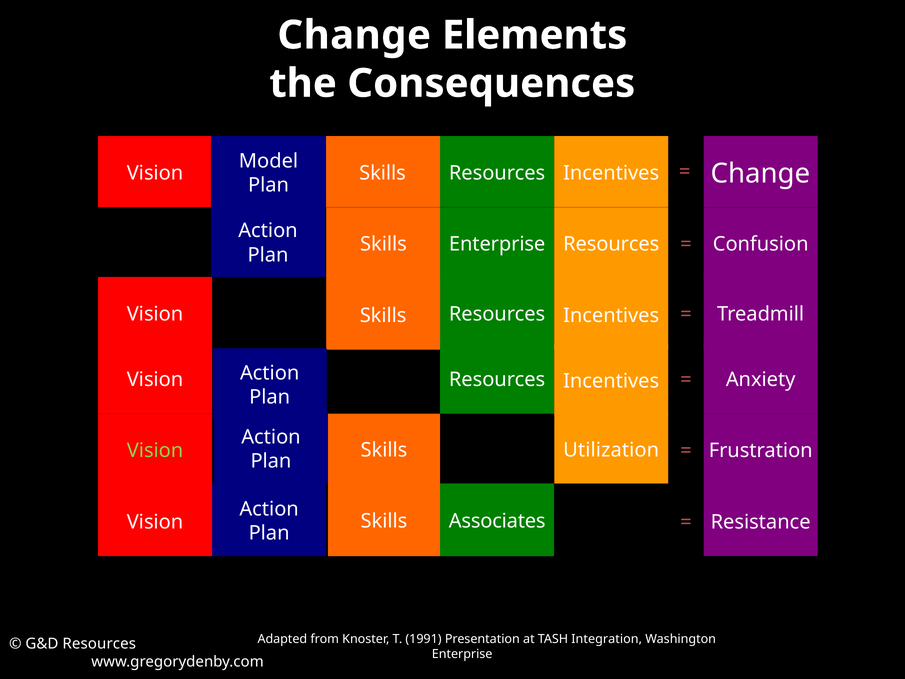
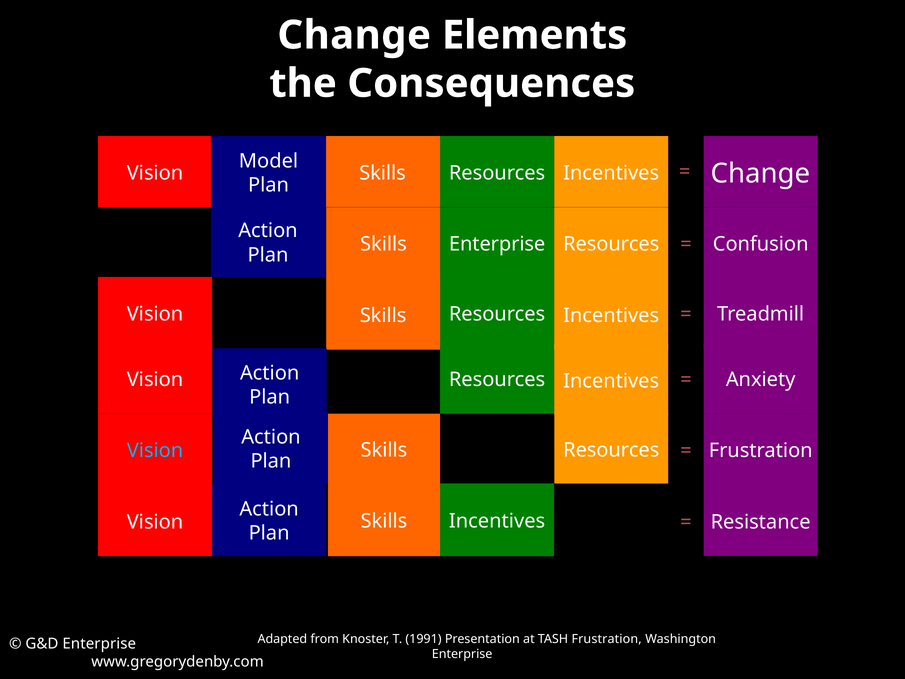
Utilization: Utilization -> Resources (611, 450)
Vision colour: light green -> light blue (155, 451)
Associates: Associates -> Incentives (497, 521)
TASH Integration: Integration -> Frustration (607, 639)
G&D Resources: Resources -> Enterprise (99, 643)
